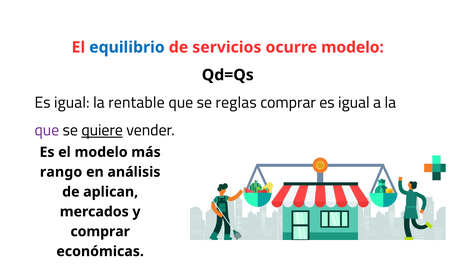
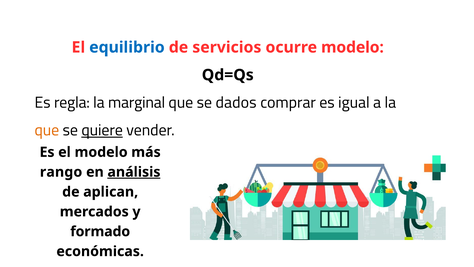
igual: igual -> regla (72, 103)
rentable: rentable -> marginal (137, 103)
reglas: reglas -> dados (236, 103)
que colour: purple -> orange (47, 130)
análisis underline: none -> present (134, 172)
comprar: comprar -> formado (100, 231)
